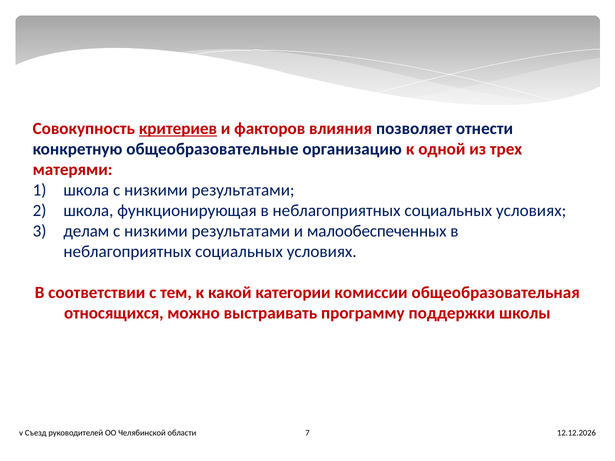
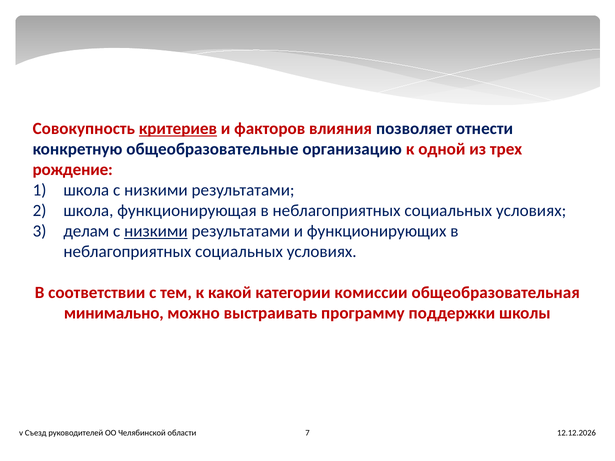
матерями: матерями -> рождение (73, 170)
низкими underline: none -> present (156, 231)
малообеспеченных: малообеспеченных -> функционирующих (377, 231)
относящихся: относящихся -> минимально (114, 313)
